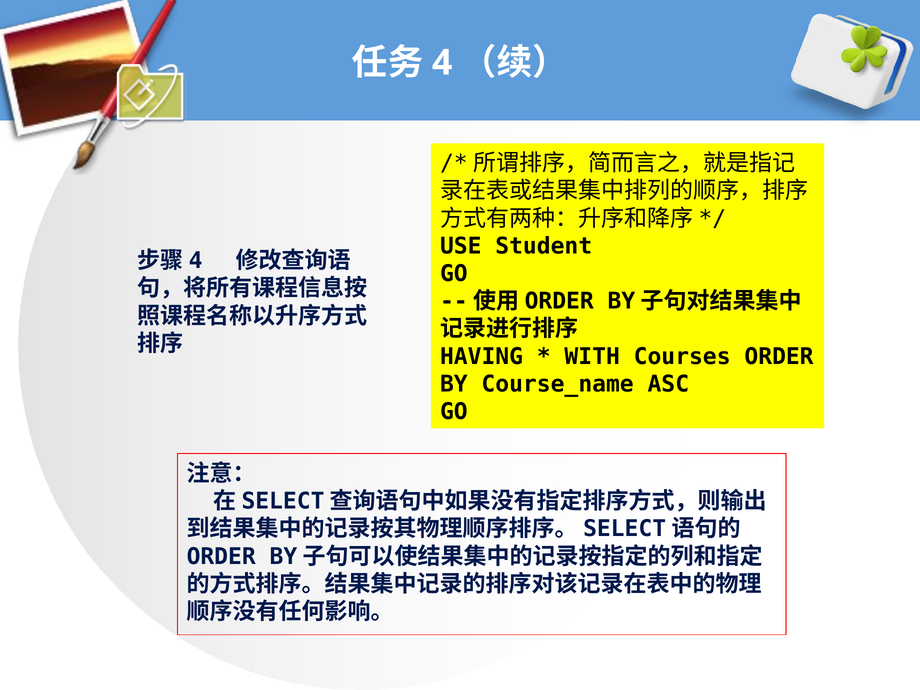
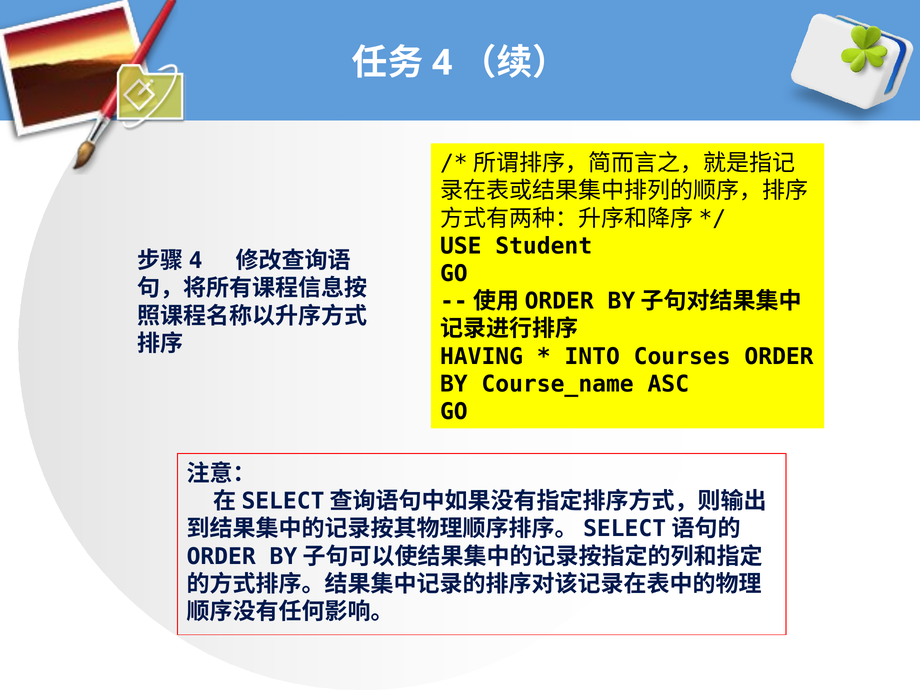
WITH: WITH -> INTO (592, 356)
